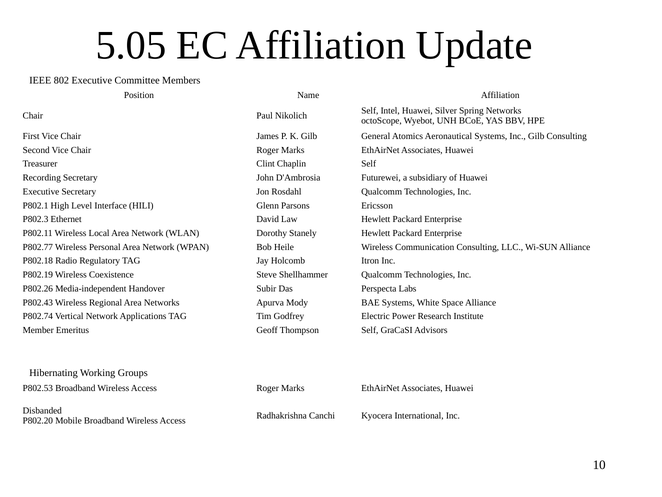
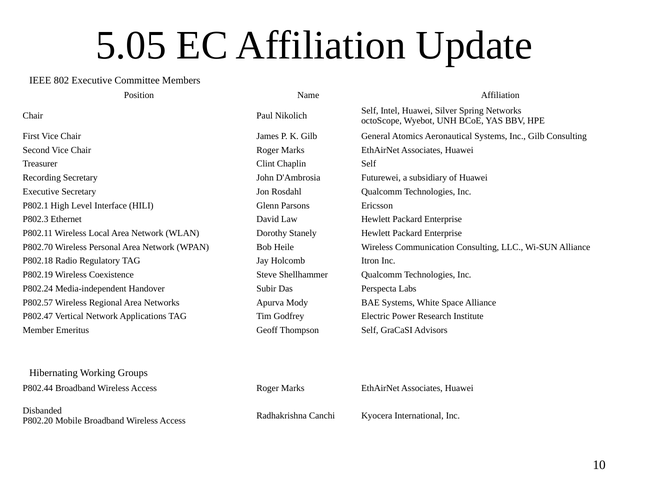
P802.77: P802.77 -> P802.70 (38, 247)
P802.26: P802.26 -> P802.24 (38, 288)
P802.43: P802.43 -> P802.57 (38, 302)
P802.74: P802.74 -> P802.47 (38, 316)
P802.53: P802.53 -> P802.44 (38, 388)
